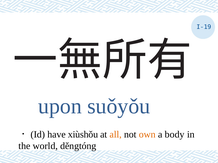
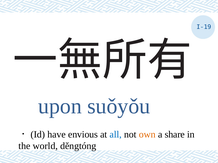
xiùshǒu: xiùshǒu -> envious (83, 135)
all colour: orange -> blue (116, 135)
body: body -> share (175, 135)
